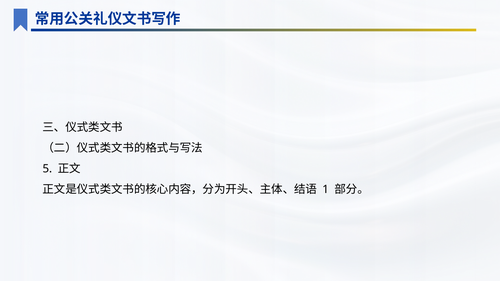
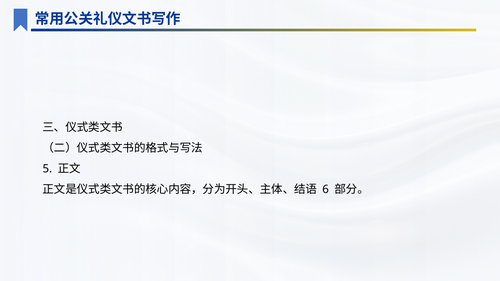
1: 1 -> 6 (326, 189)
